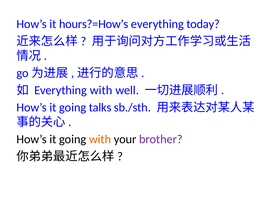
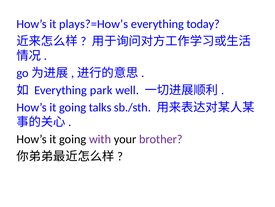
hours?=How’s: hours?=How’s -> plays?=How’s (94, 24)
Everything with: with -> park (101, 90)
with colour: orange -> purple (100, 139)
